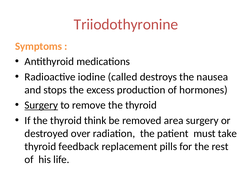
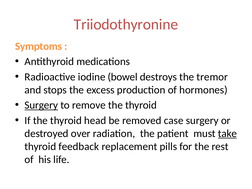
called: called -> bowel (123, 77)
nausea: nausea -> tremor (212, 77)
think: think -> head (95, 120)
area: area -> case (174, 120)
take underline: none -> present (227, 133)
